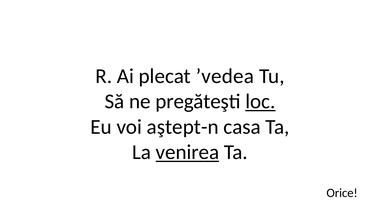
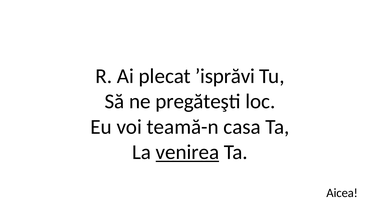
’vedea: ’vedea -> ’isprăvi (225, 76)
loc underline: present -> none (260, 101)
aştept-n: aştept-n -> teamă-n (183, 127)
Orice: Orice -> Aicea (342, 193)
